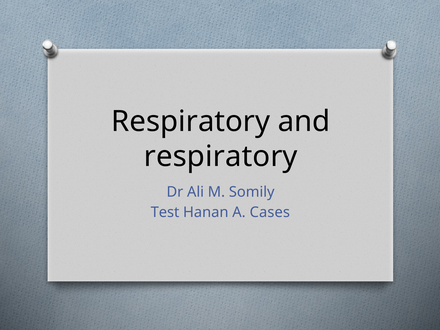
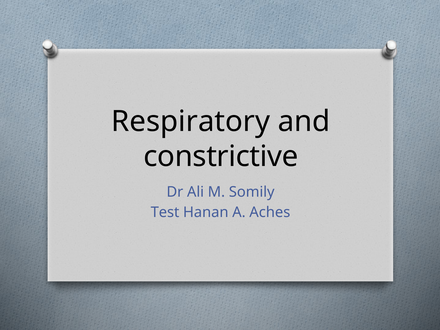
respiratory: respiratory -> constrictive (221, 157)
Cases: Cases -> Aches (270, 212)
